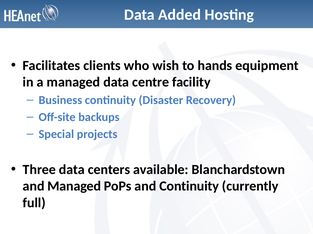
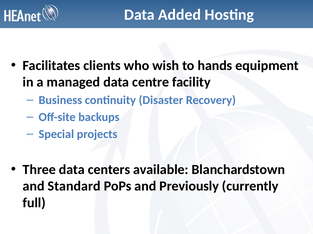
and Managed: Managed -> Standard (74, 187)
and Continuity: Continuity -> Previously (189, 187)
